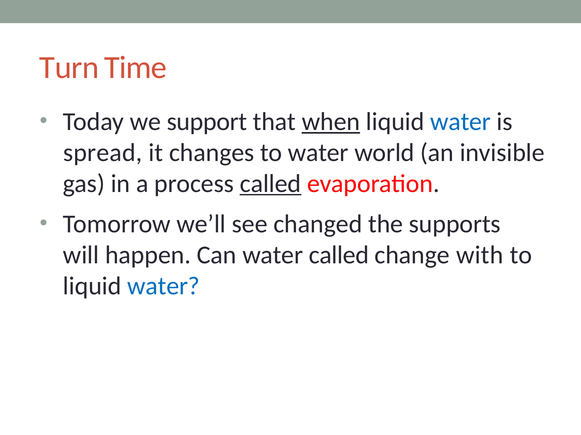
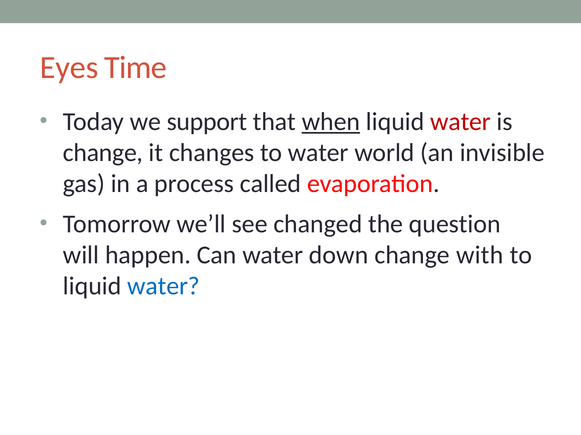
Turn: Turn -> Eyes (69, 68)
water colour: blue -> red (461, 122)
spread: spread -> change (103, 153)
called underline: present -> none (271, 184)
supports: supports -> question (455, 225)
water called: called -> down (339, 256)
